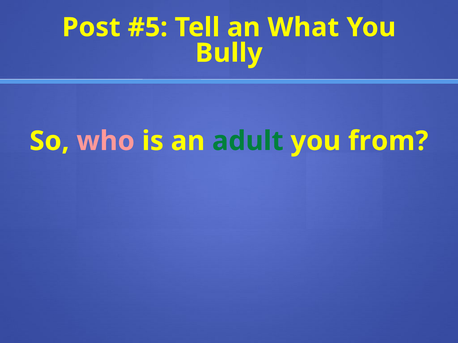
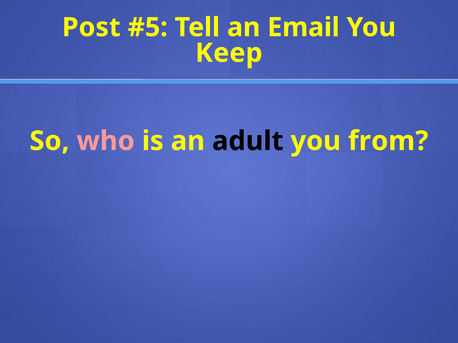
What: What -> Email (304, 27)
Bully: Bully -> Keep (229, 53)
adult colour: green -> black (248, 141)
